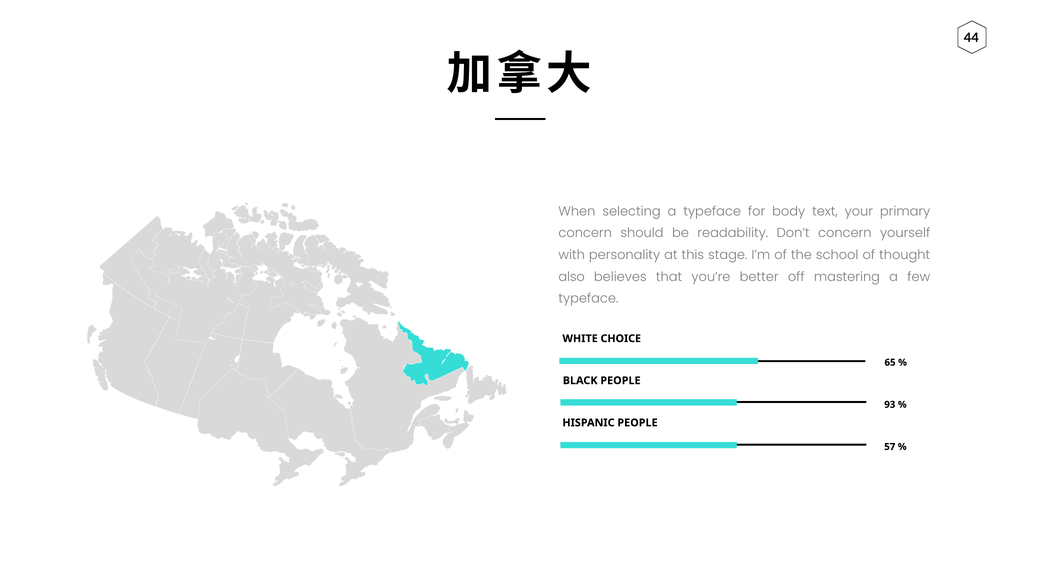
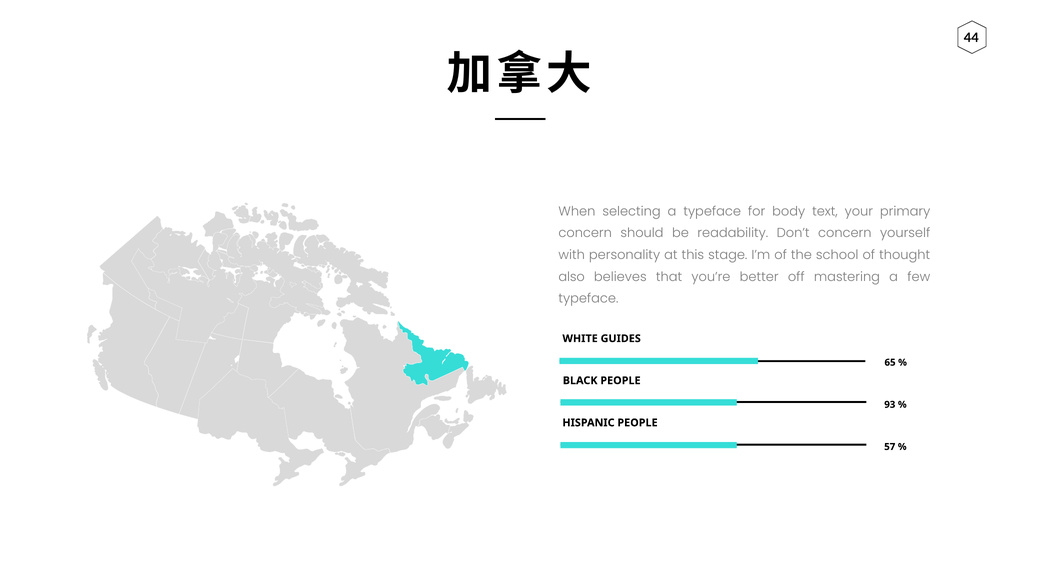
CHOICE: CHOICE -> GUIDES (621, 339)
